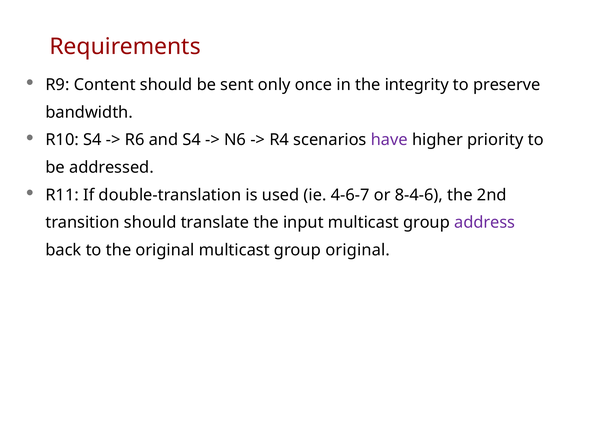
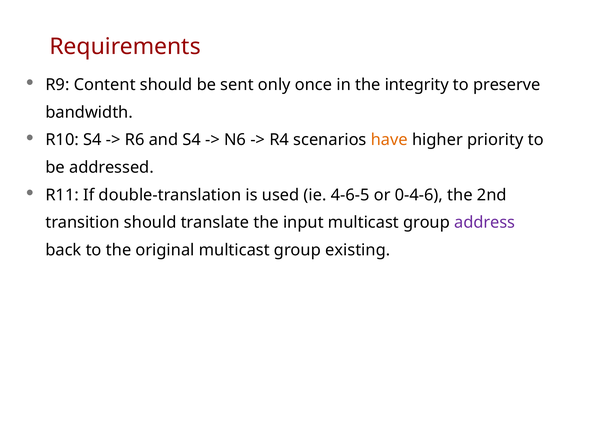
have colour: purple -> orange (389, 140)
4-6-7: 4-6-7 -> 4-6-5 (350, 195)
8-4-6: 8-4-6 -> 0-4-6 (419, 195)
group original: original -> existing (358, 250)
